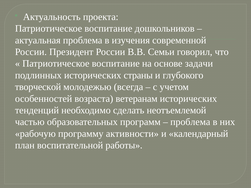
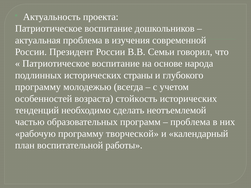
задачи: задачи -> народа (199, 64)
творческой: творческой -> программу (38, 87)
ветеранам: ветеранам -> стойкость (136, 99)
активности: активности -> творческой (132, 134)
